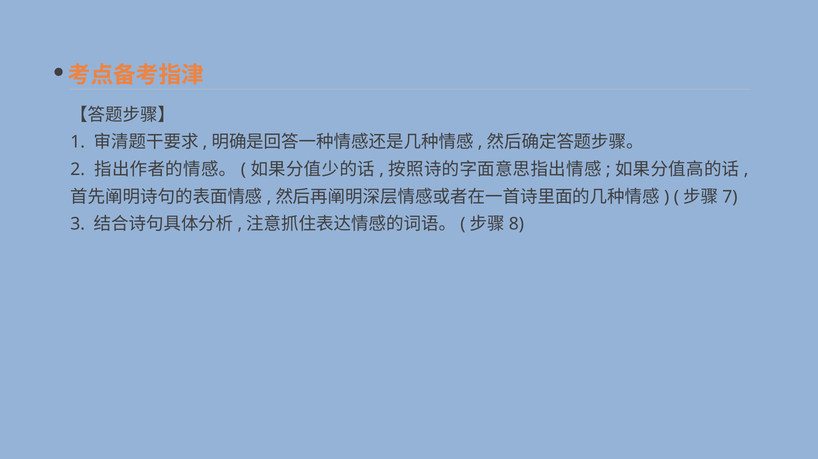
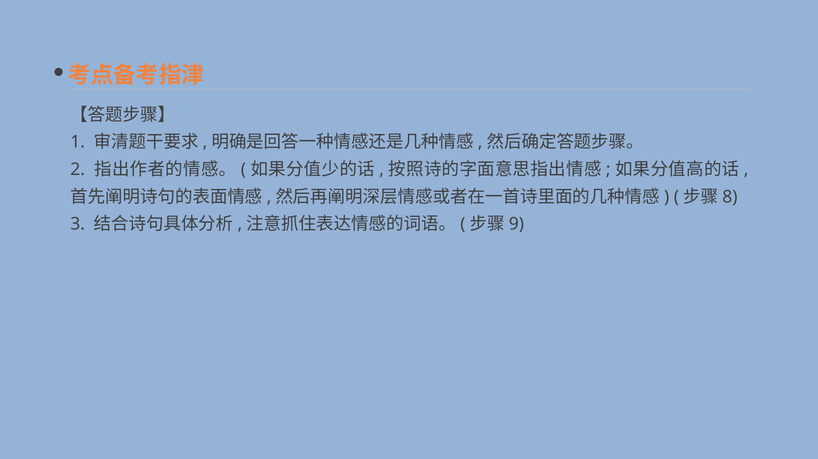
7: 7 -> 8 (730, 197)
8: 8 -> 9 (516, 224)
